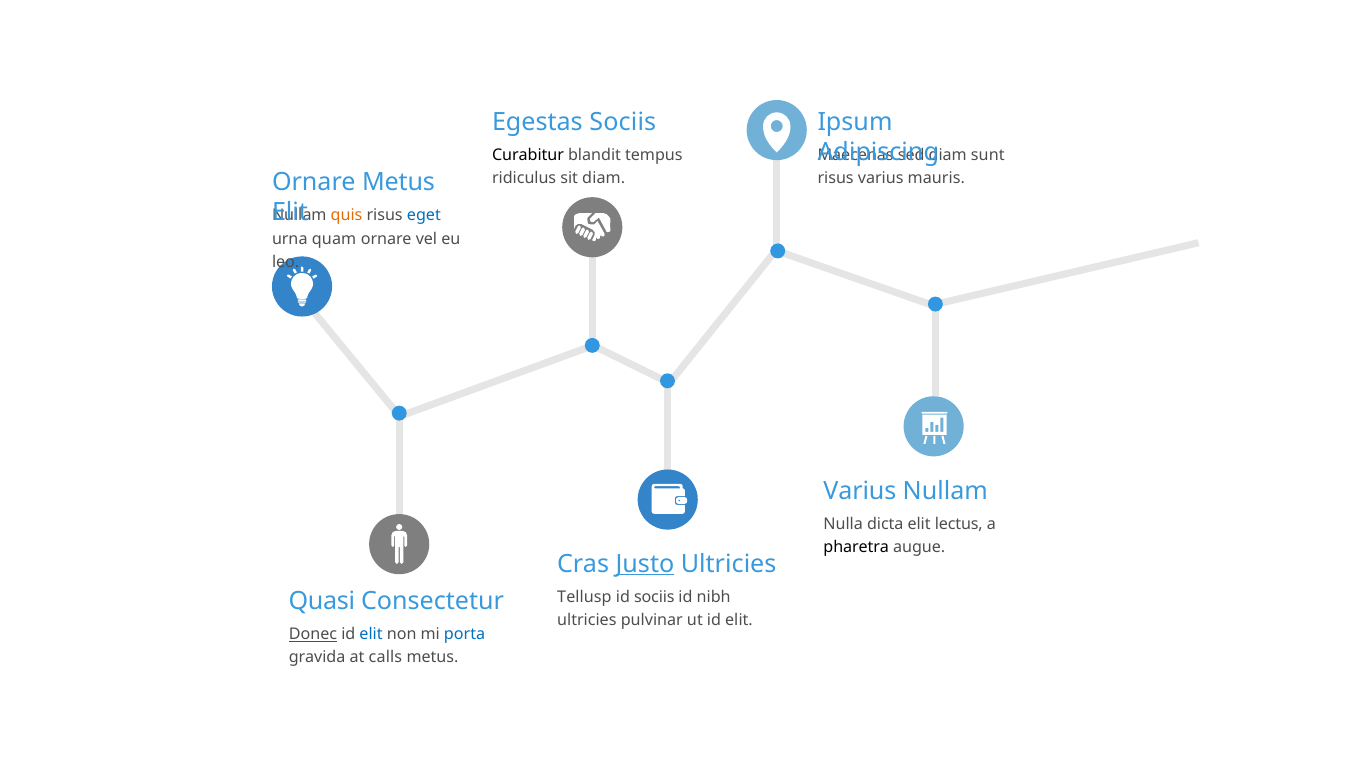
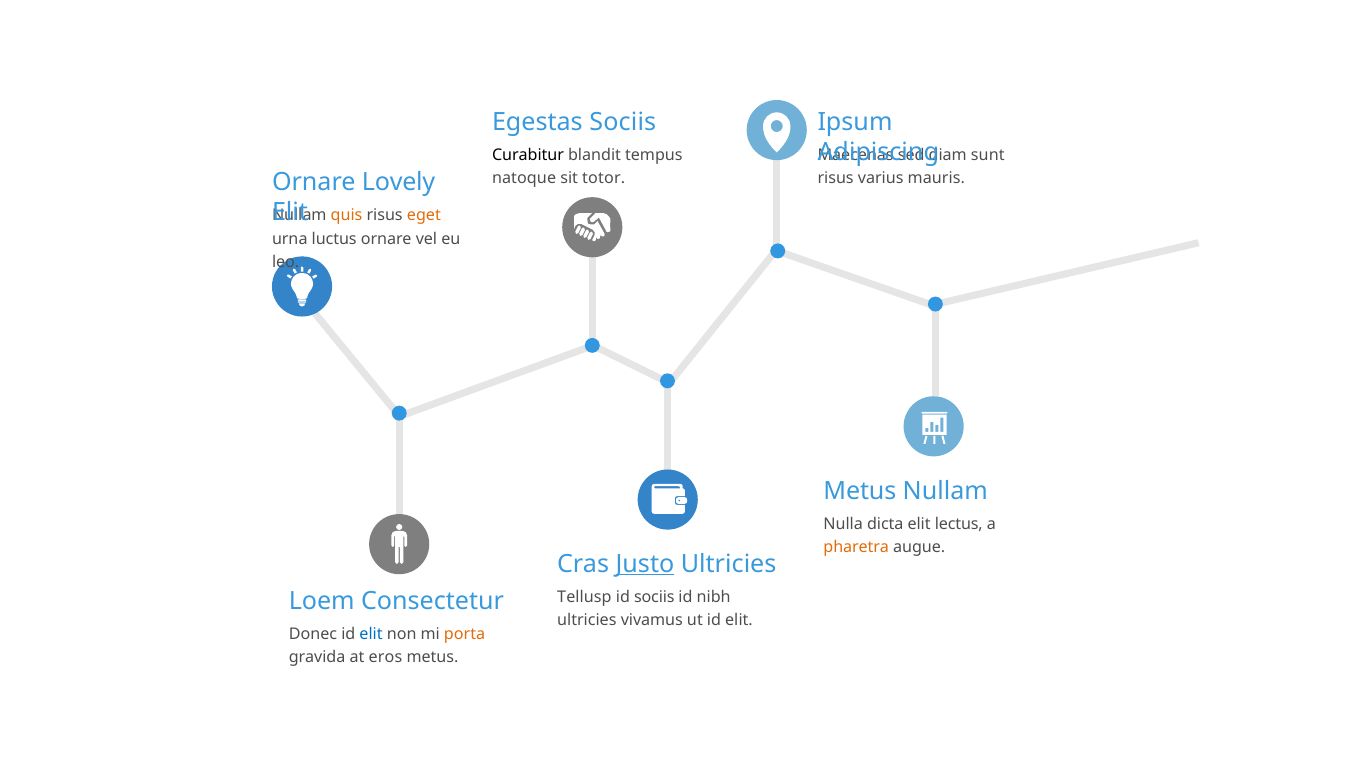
ridiculus: ridiculus -> natoque (524, 178)
sit diam: diam -> totor (604, 178)
Ornare Metus: Metus -> Lovely (399, 182)
eget colour: blue -> orange (424, 216)
quam: quam -> luctus (334, 239)
Varius: Varius -> Metus (860, 491)
pharetra colour: black -> orange (856, 548)
Quasi: Quasi -> Loem (322, 601)
pulvinar: pulvinar -> vivamus (652, 620)
Donec underline: present -> none (313, 634)
porta colour: blue -> orange (465, 634)
calls: calls -> eros (385, 658)
